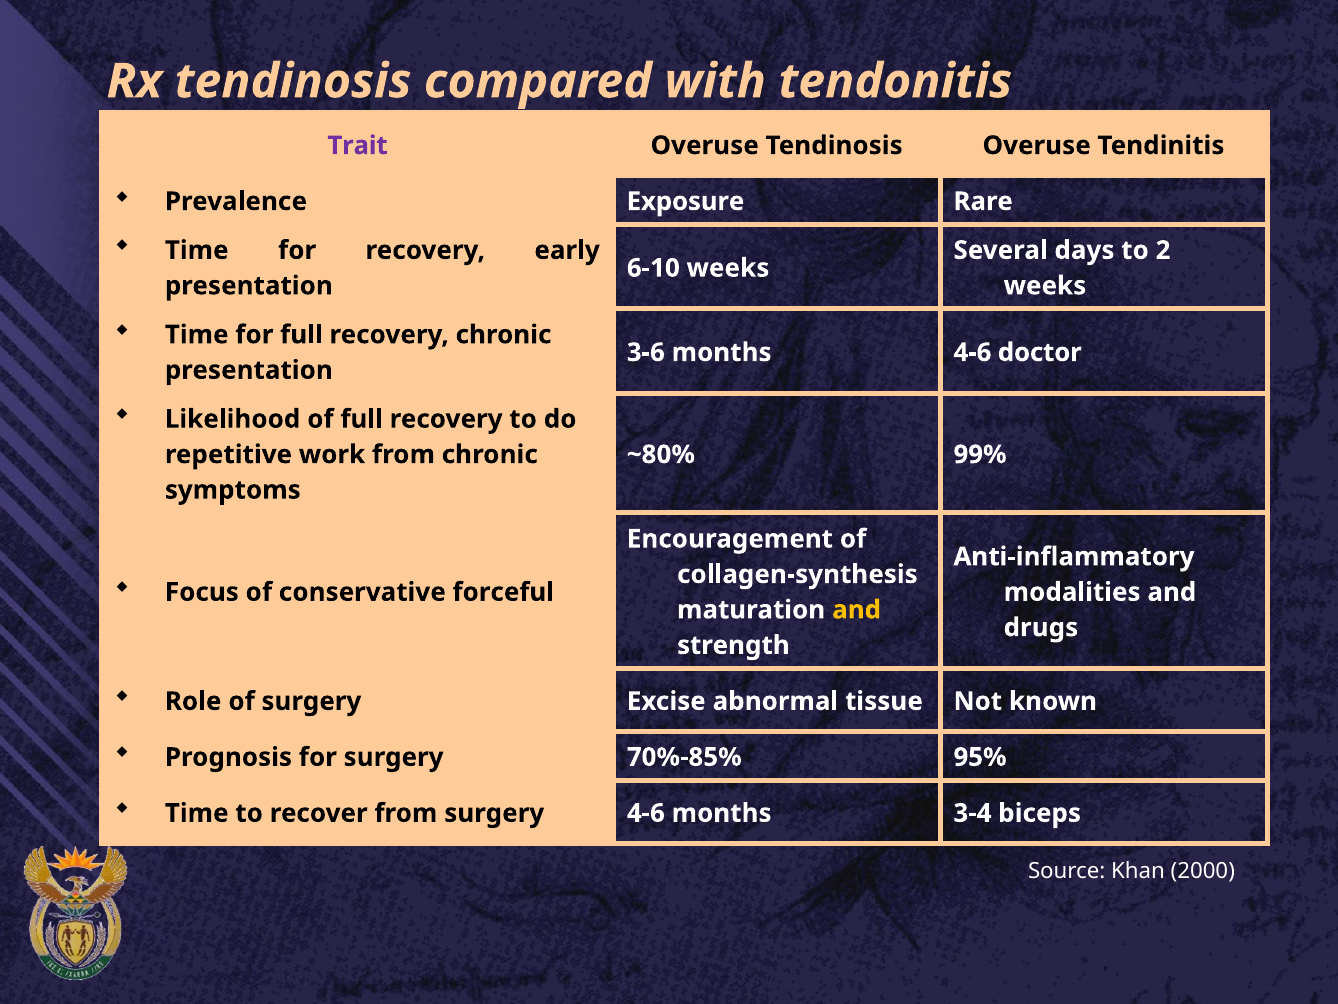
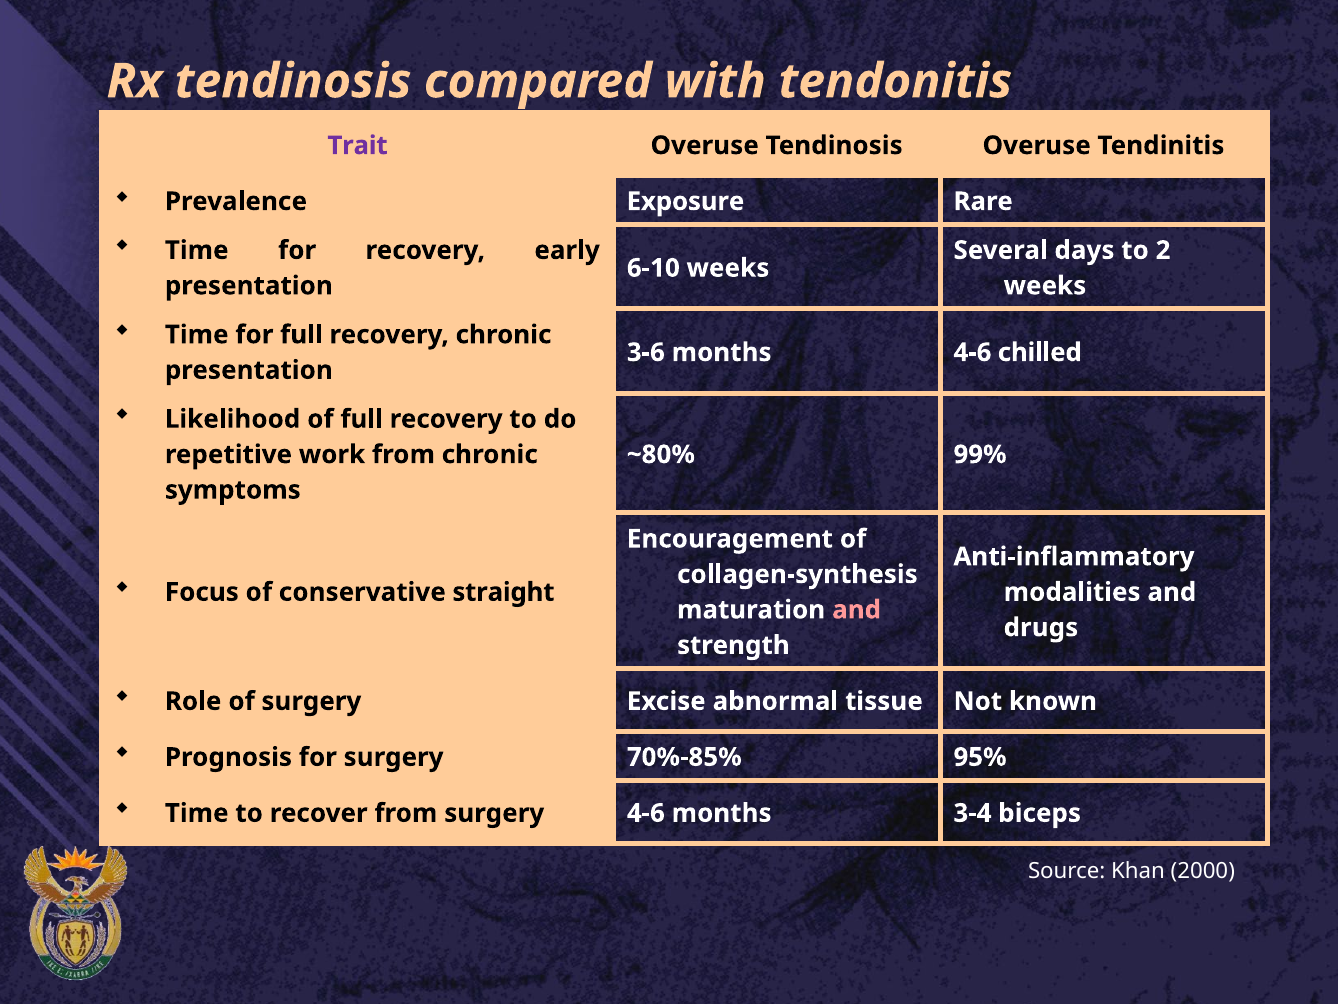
doctor: doctor -> chilled (1040, 352)
forceful: forceful -> straight (503, 592)
and colour: yellow -> pink (857, 610)
